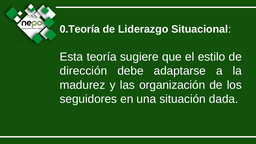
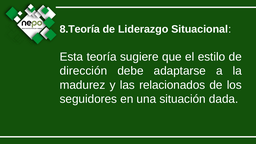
0.Teoría: 0.Teoría -> 8.Teoría (80, 29)
organización: organización -> relacionados (172, 85)
